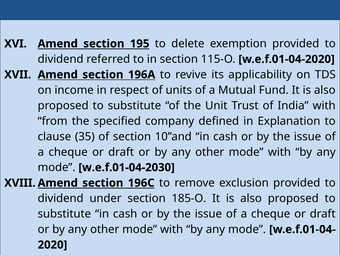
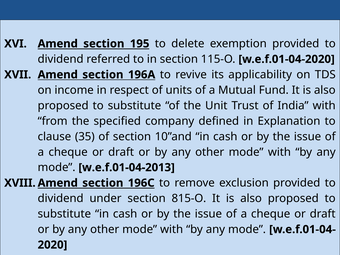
w.e.f.01-04-2030: w.e.f.01-04-2030 -> w.e.f.01-04-2013 (127, 167)
185-O: 185-O -> 815-O (189, 198)
